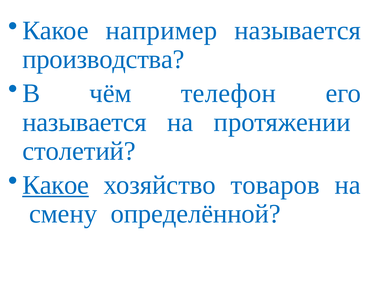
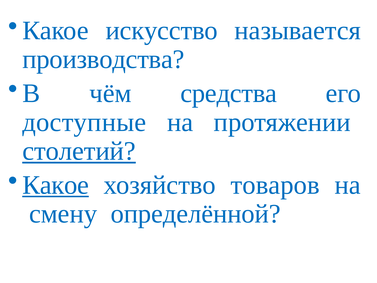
например: например -> искусство (162, 31)
телефон: телефон -> средства (229, 93)
называется: называется -> доступные (84, 122)
столетий underline: none -> present (79, 151)
